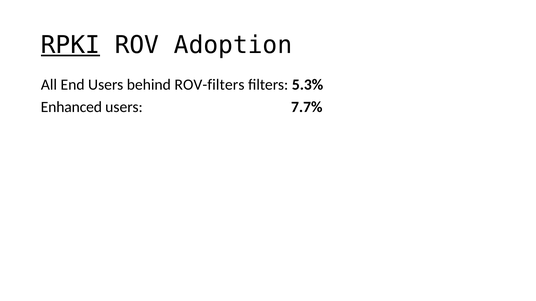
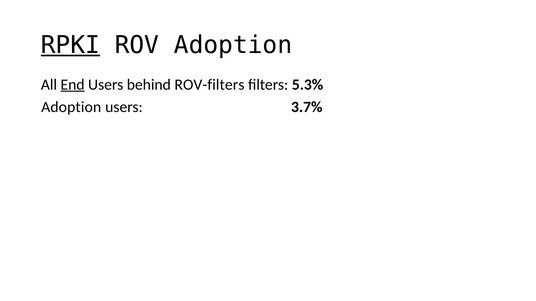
End underline: none -> present (73, 85)
Enhanced: Enhanced -> Adoption (71, 107)
7.7%: 7.7% -> 3.7% (307, 107)
